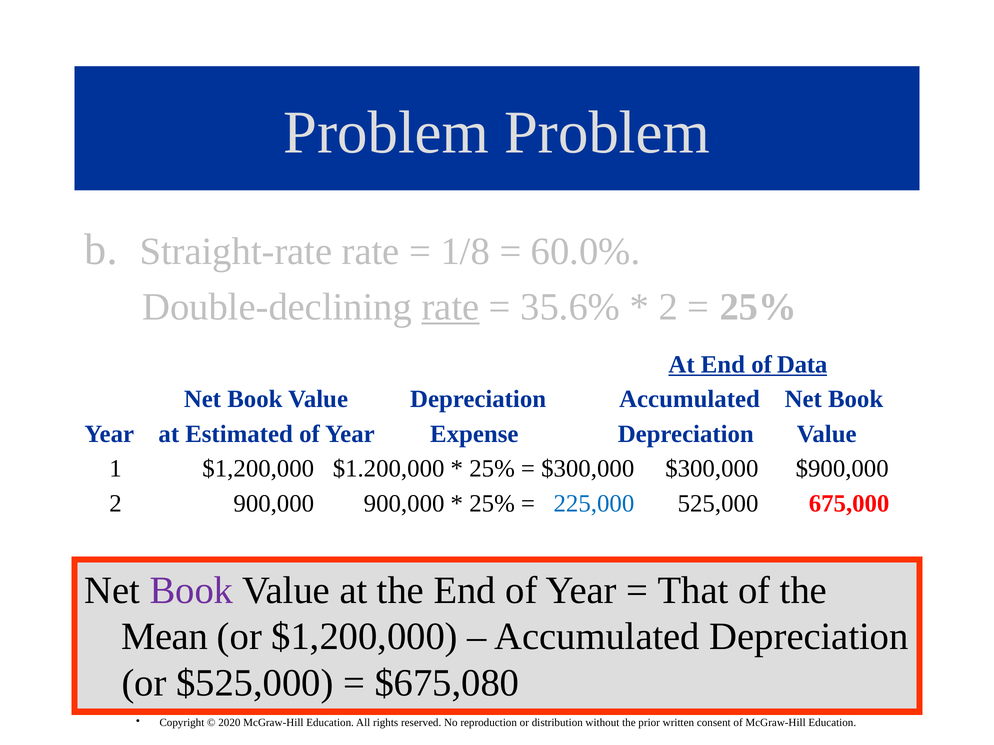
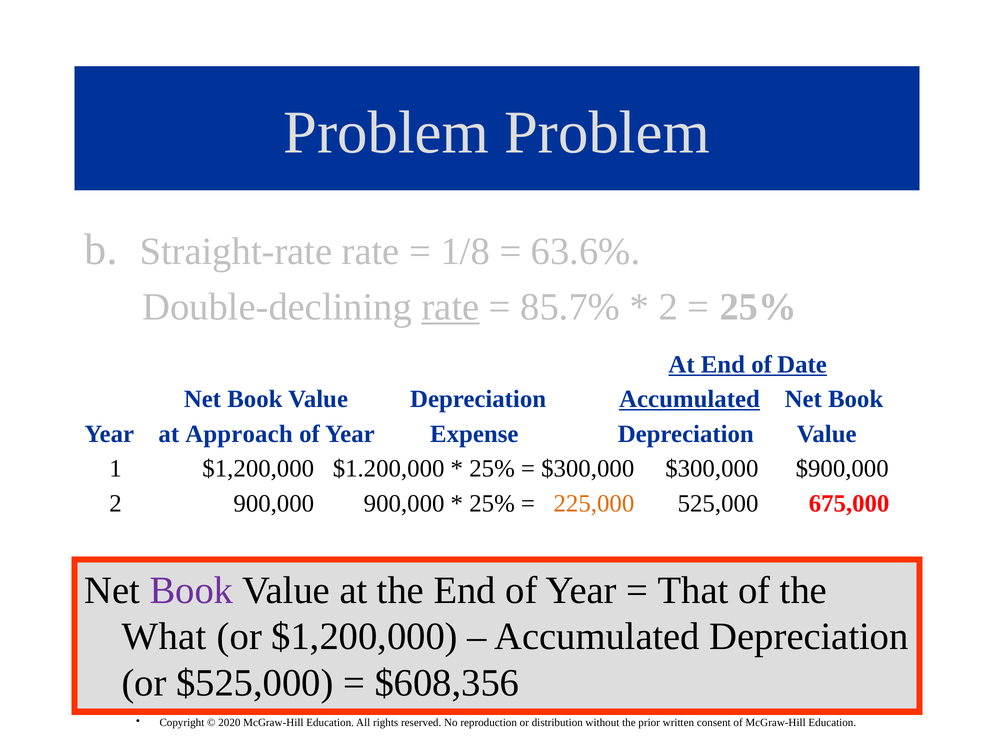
60.0%: 60.0% -> 63.6% (586, 252)
35.6%: 35.6% -> 85.7% (570, 307)
Data: Data -> Date (802, 365)
Accumulated underline: none -> present (690, 399)
Estimated: Estimated -> Approach (239, 434)
225,000 colour: blue -> orange (594, 504)
Mean: Mean -> What (164, 637)
$675,080: $675,080 -> $608,356 (447, 684)
